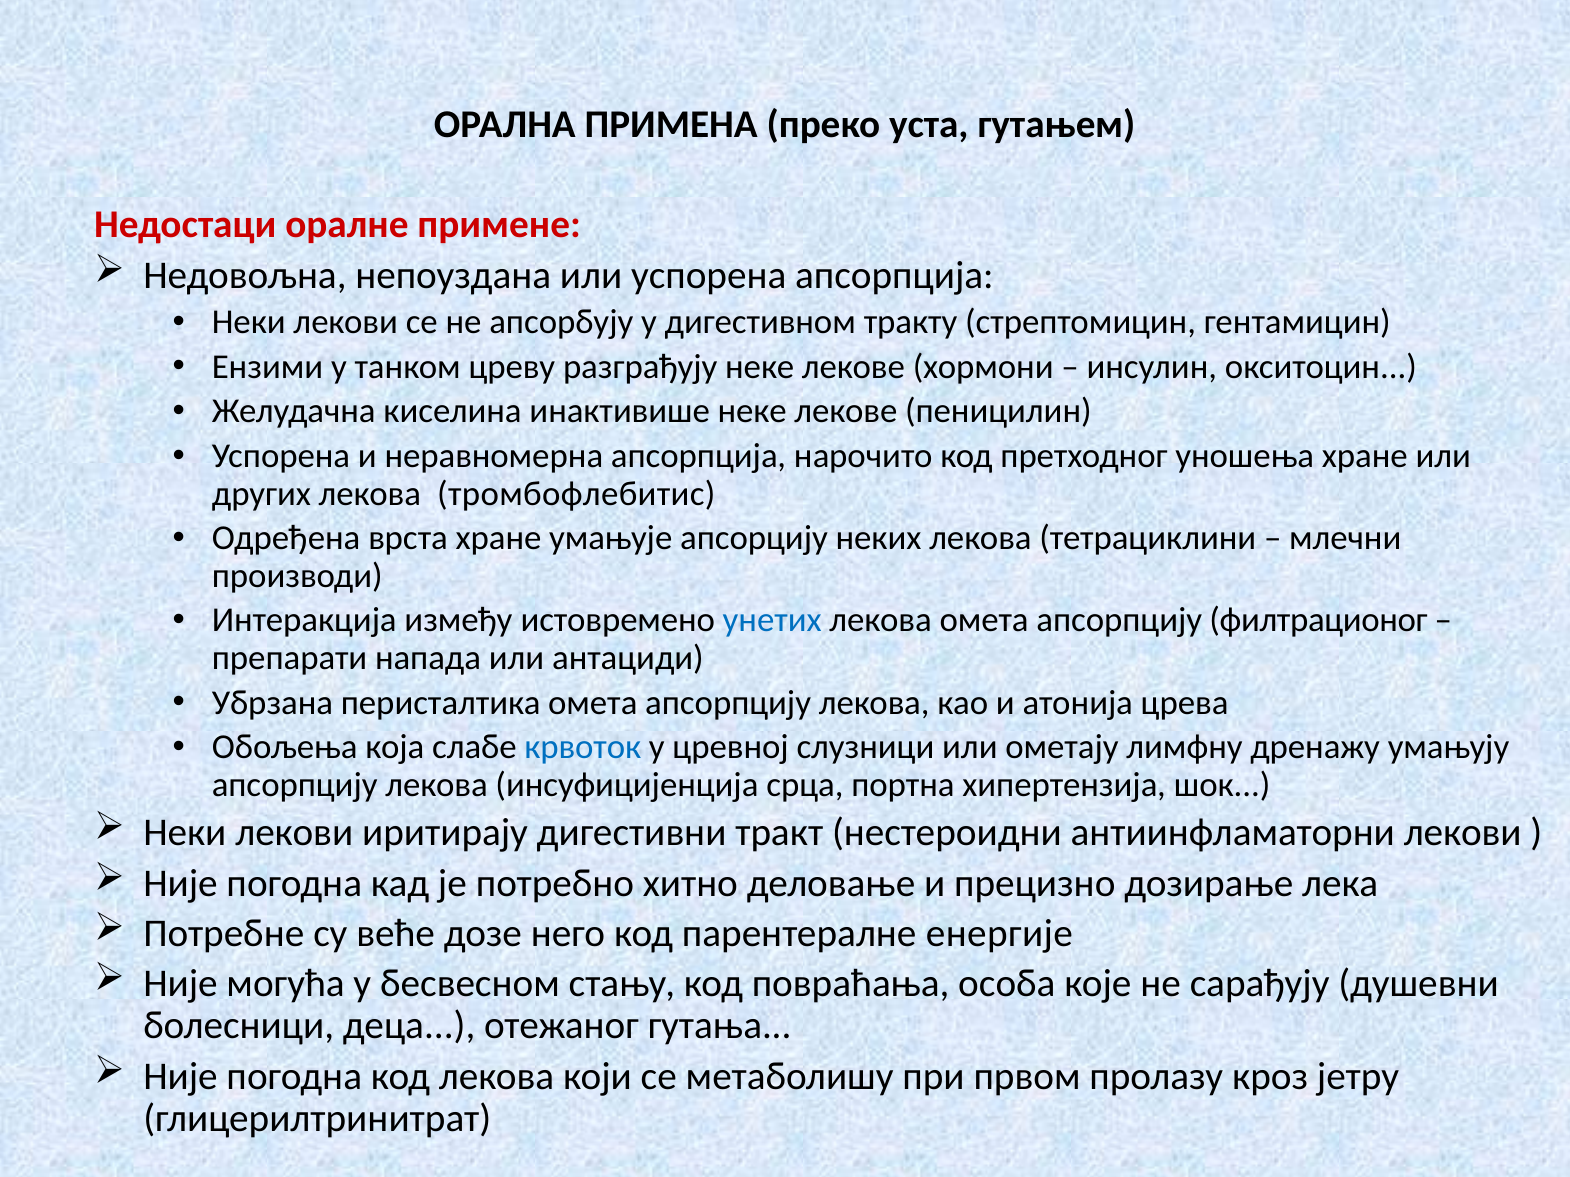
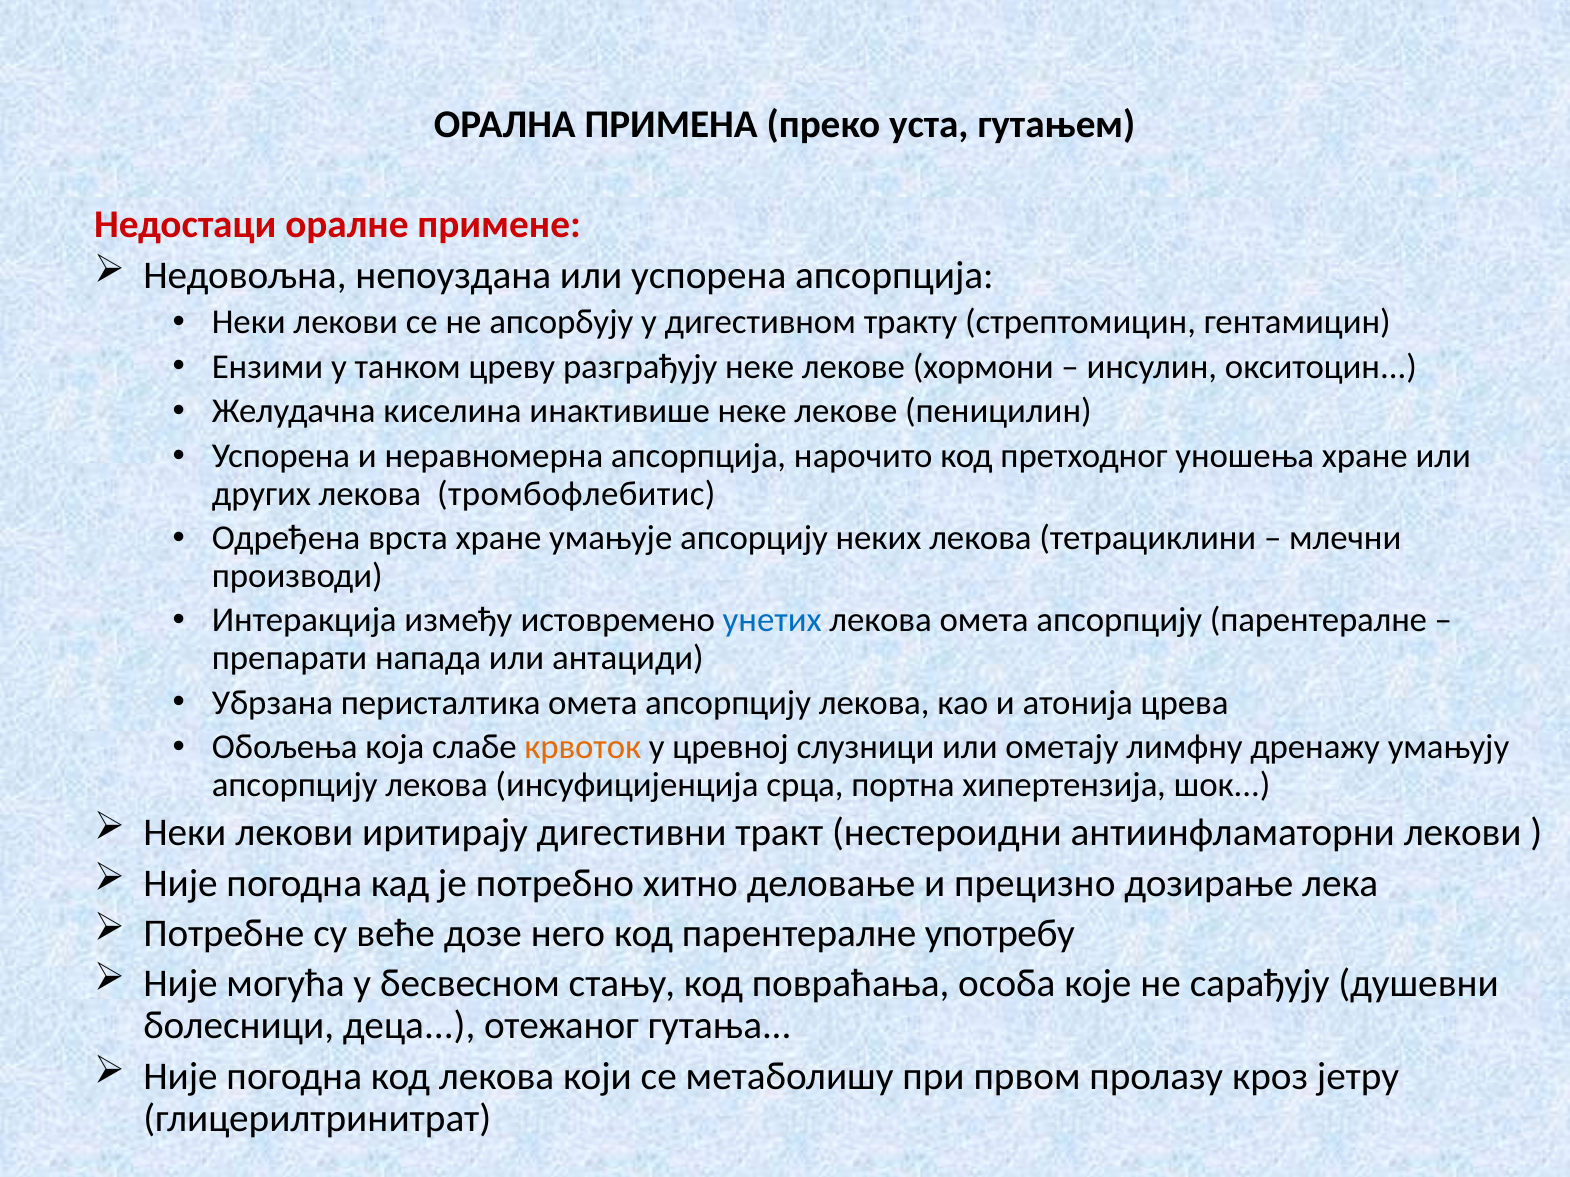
апсорпцију филтрационог: филтрационог -> парентералне (1318, 621)
крвоток colour: blue -> orange (583, 748)
енергије: енергије -> употребу (1000, 934)
